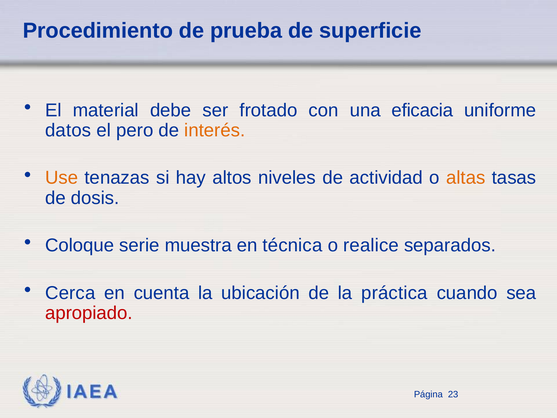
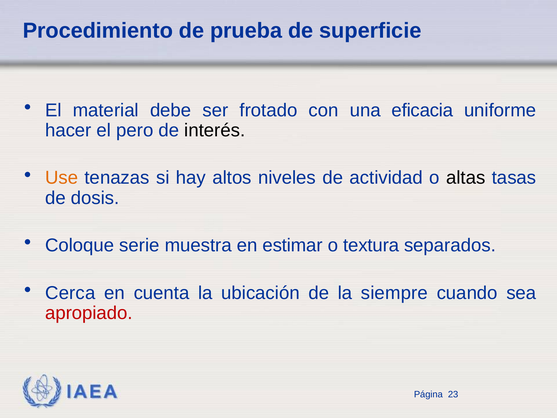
datos: datos -> hacer (68, 130)
interés colour: orange -> black (215, 130)
altas colour: orange -> black (466, 178)
técnica: técnica -> estimar (293, 245)
realice: realice -> textura (371, 245)
práctica: práctica -> siempre (394, 293)
